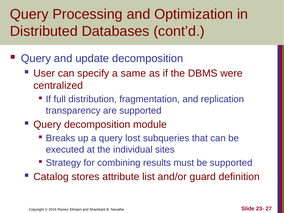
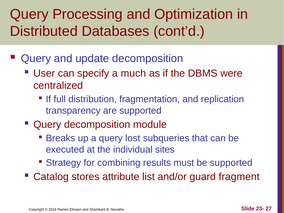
same: same -> much (133, 73)
definition: definition -> fragment (239, 177)
